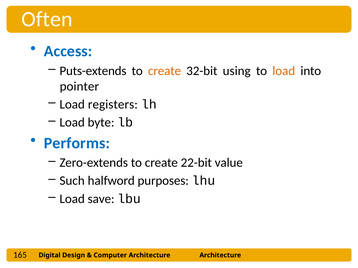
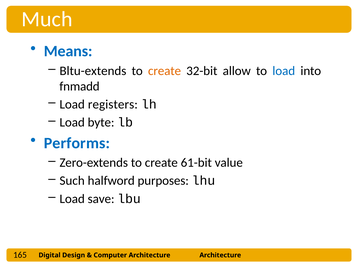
Often: Often -> Much (47, 19)
Access: Access -> Means (68, 51)
Puts-extends: Puts-extends -> Bltu-extends (93, 71)
using: using -> allow (237, 71)
load colour: orange -> blue (284, 71)
pointer: pointer -> fnmadd (79, 86)
22-bit: 22-bit -> 61-bit (196, 163)
